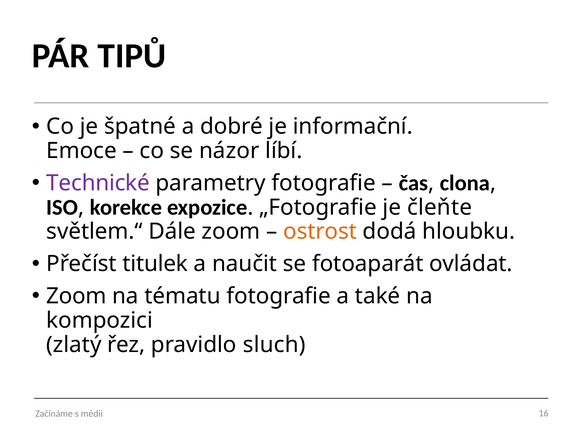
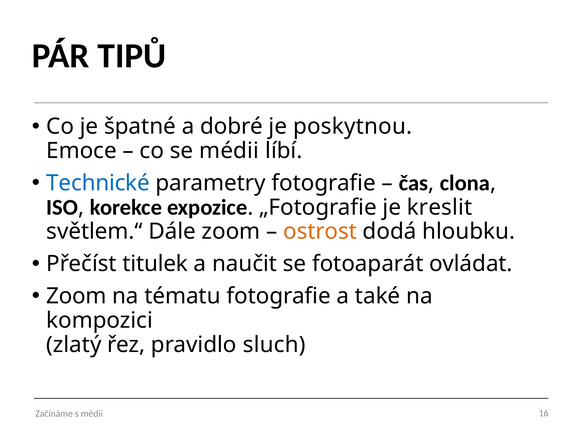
informační: informační -> poskytnou (353, 127)
se názor: názor -> médii (229, 151)
Technické colour: purple -> blue (98, 183)
čleňte: čleňte -> kreslit (440, 208)
